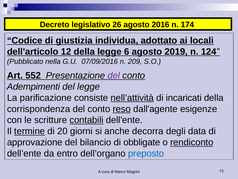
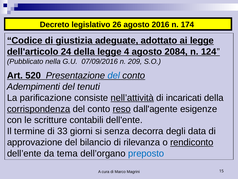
individua: individua -> adeguate (117, 40)
ai locali: locali -> legge (202, 40)
12: 12 -> 24 (66, 51)
6: 6 -> 4 (127, 51)
2019: 2019 -> 2084 (176, 51)
552: 552 -> 520 (33, 75)
del colour: purple -> blue (114, 75)
del legge: legge -> tenuti (89, 86)
corrispondenza underline: none -> present (39, 109)
contabili underline: present -> none (86, 120)
termine underline: present -> none (30, 131)
20: 20 -> 33 (62, 131)
anche: anche -> senza (117, 131)
obbligate: obbligate -> rilevanza (142, 142)
entro: entro -> tema (67, 153)
